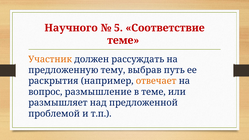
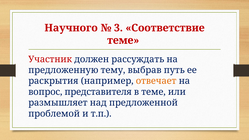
5: 5 -> 3 (118, 28)
Участник colour: orange -> red (50, 59)
размышление: размышление -> представителя (98, 92)
